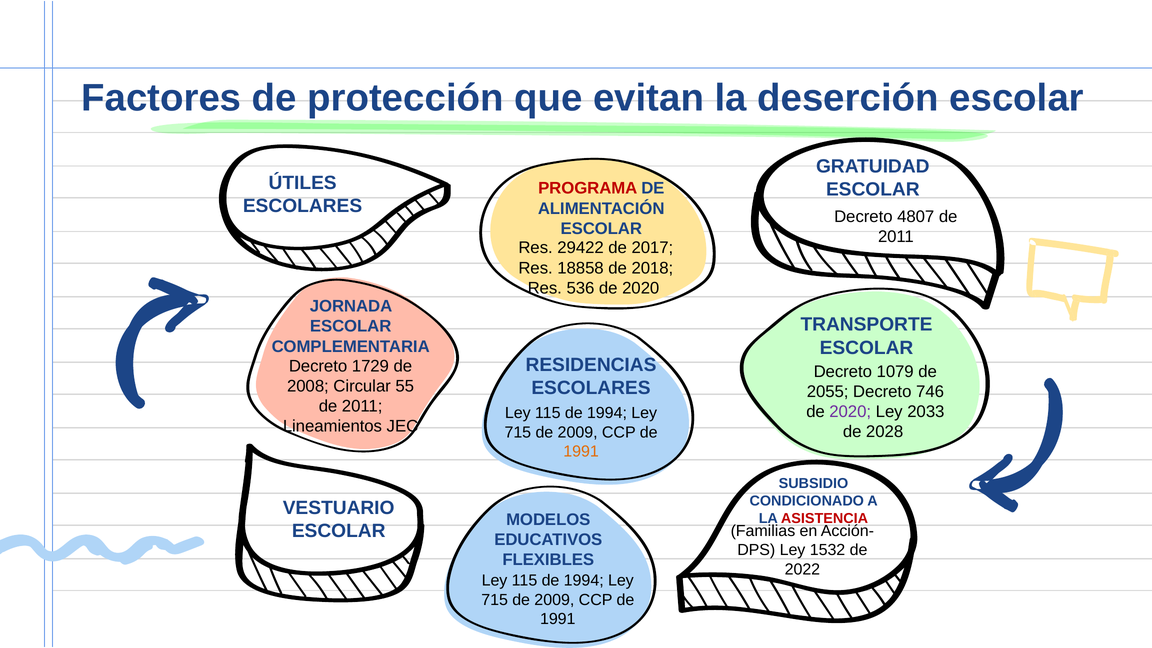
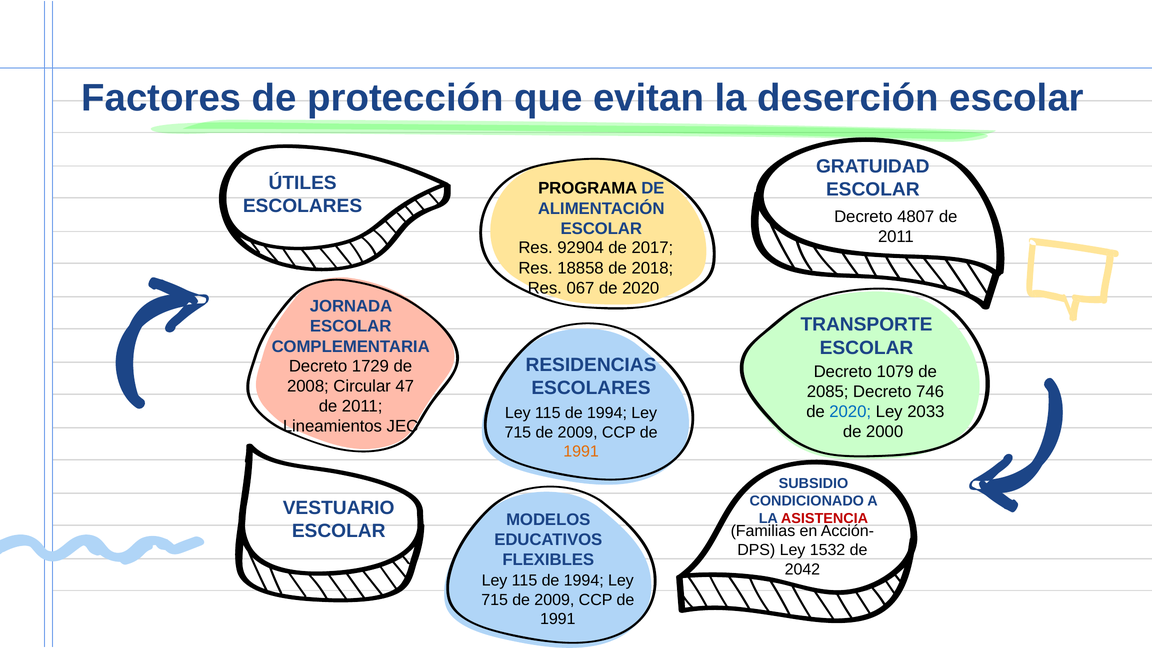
PROGRAMA colour: red -> black (588, 188)
29422: 29422 -> 92904 (581, 248)
536: 536 -> 067 (580, 288)
55: 55 -> 47 (405, 386)
2055: 2055 -> 2085 (828, 392)
2020 colour: purple -> blue (850, 412)
2028: 2028 -> 2000 (885, 432)
2022: 2022 -> 2042 (802, 569)
